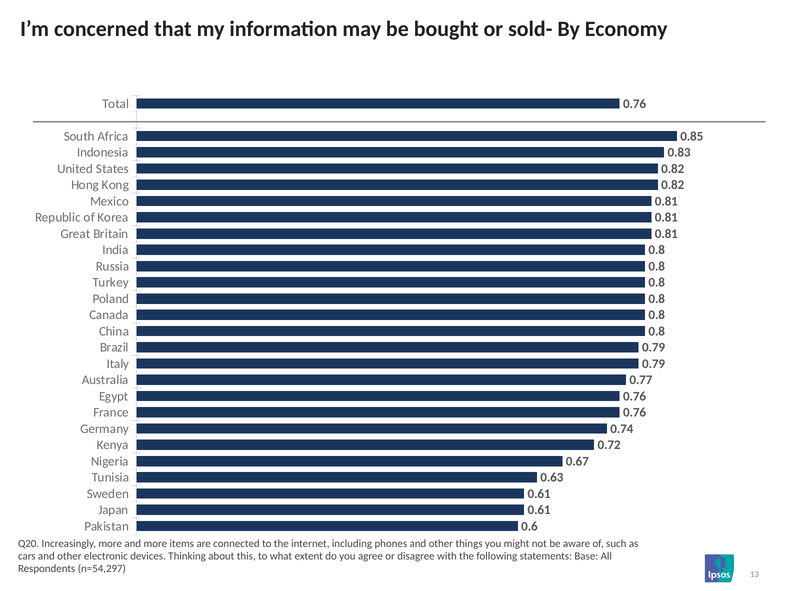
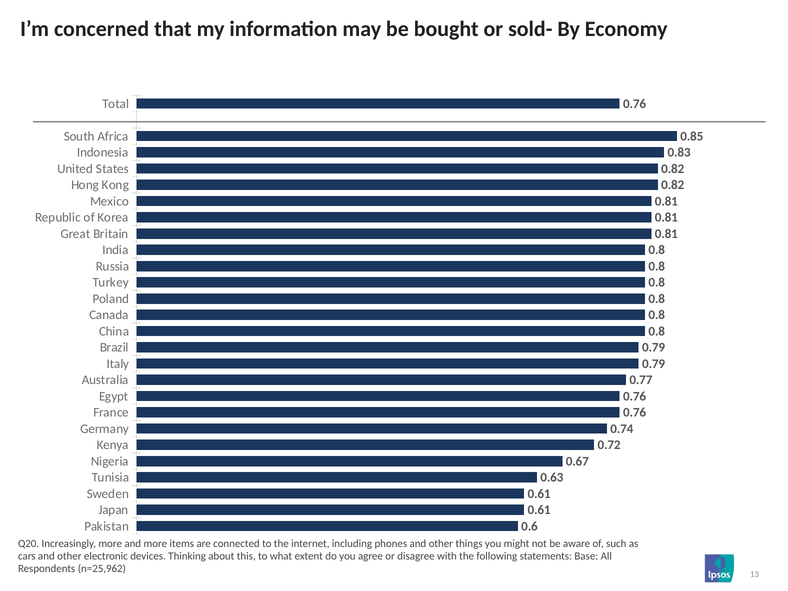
n=54,297: n=54,297 -> n=25,962 (102, 569)
